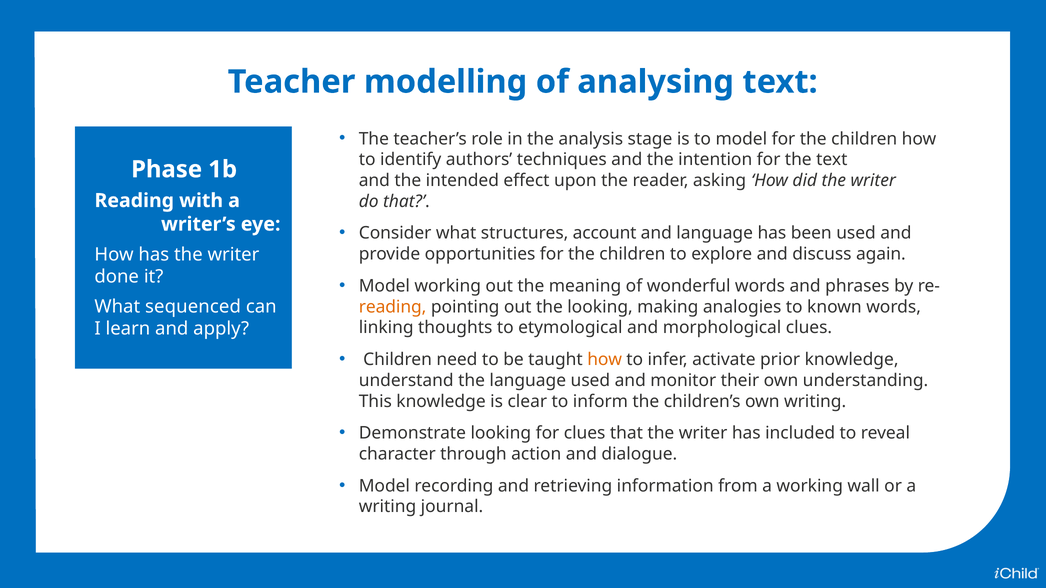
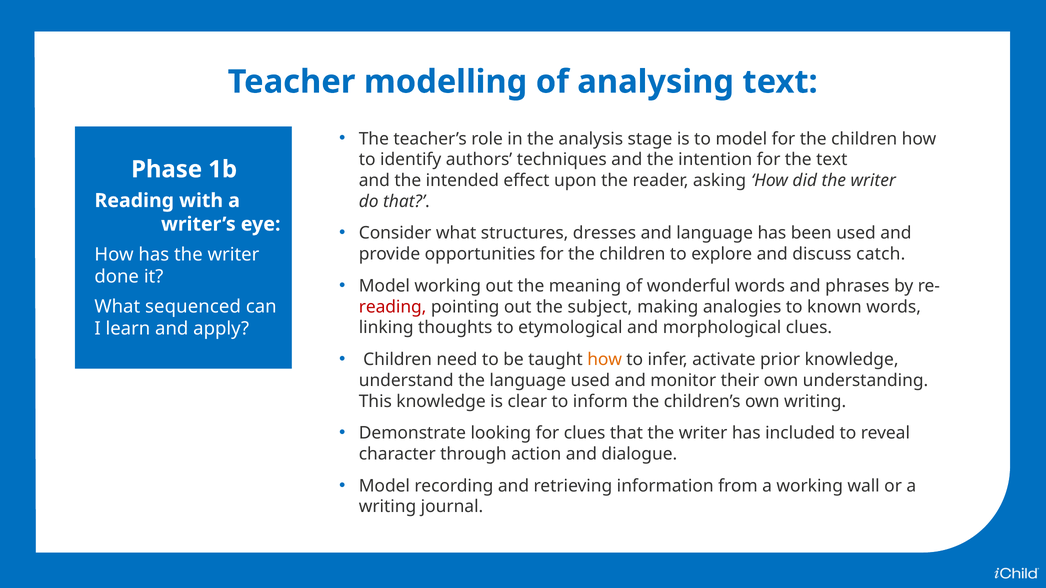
account: account -> dresses (604, 233)
again: again -> catch (881, 254)
reading colour: orange -> red (393, 307)
the looking: looking -> subject (600, 307)
